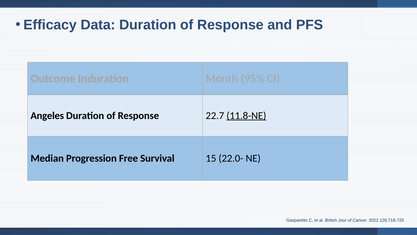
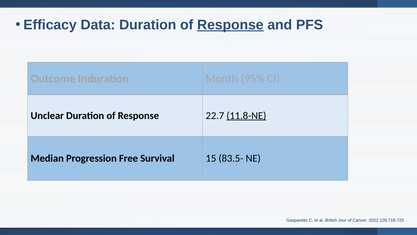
Response underline: none -> present (230, 25)
Angeles: Angeles -> Unclear (47, 115)
22.0-: 22.0- -> 83.5- (231, 158)
